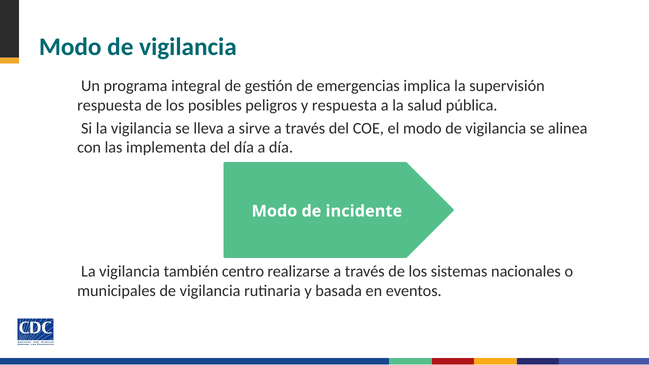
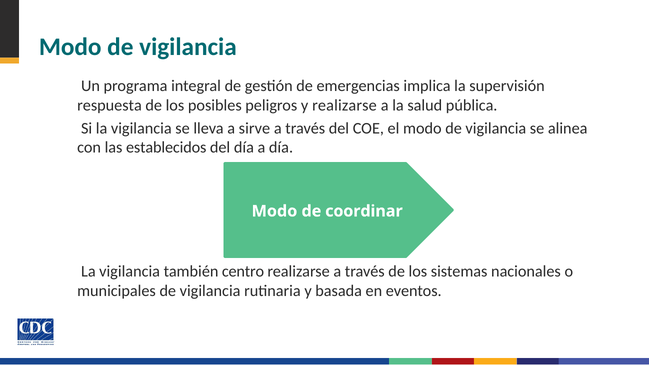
y respuesta: respuesta -> realizarse (344, 105)
implementa: implementa -> establecidos (166, 148)
incidente: incidente -> coordinar (364, 211)
